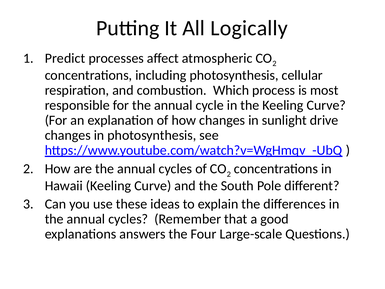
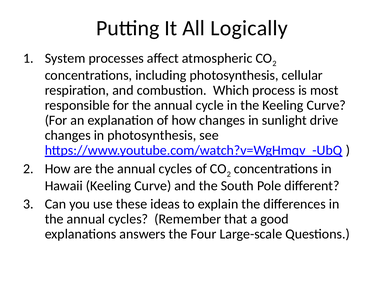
Predict: Predict -> System (65, 58)
